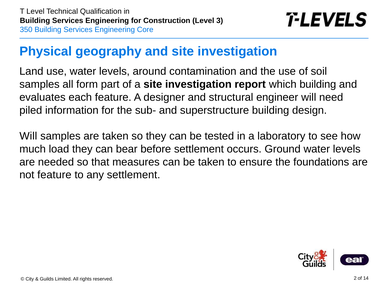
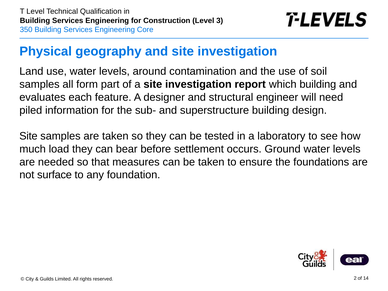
Will: Will -> Site (28, 136)
not feature: feature -> surface (55, 175)
any settlement: settlement -> foundation (134, 175)
